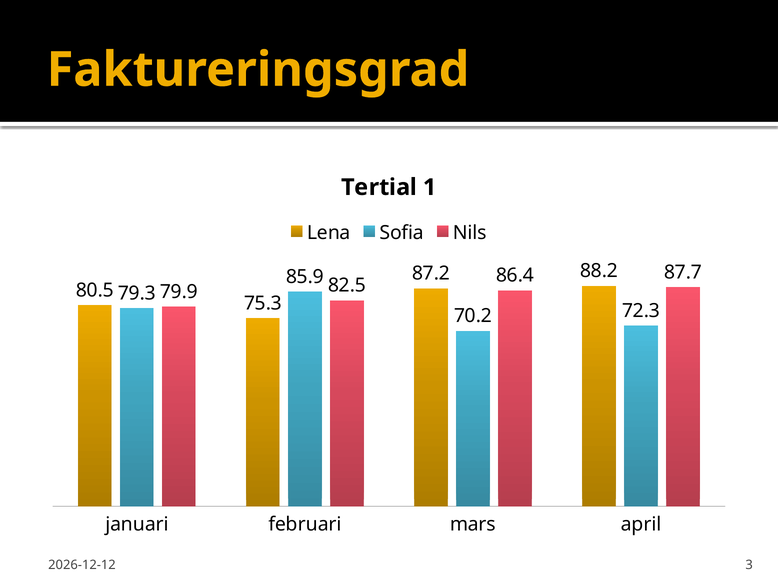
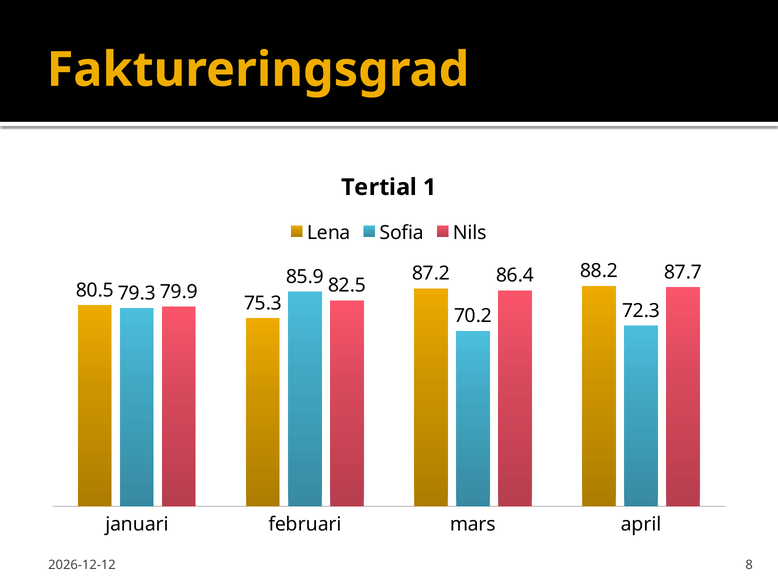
3: 3 -> 8 (749, 565)
